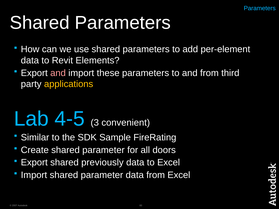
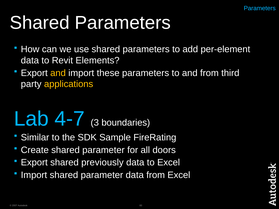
and colour: pink -> yellow (58, 73)
4-5: 4-5 -> 4-7 (70, 119)
convenient: convenient -> boundaries (126, 123)
